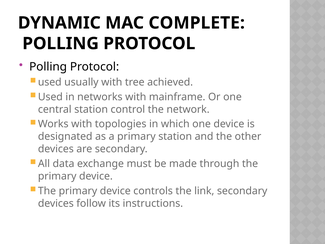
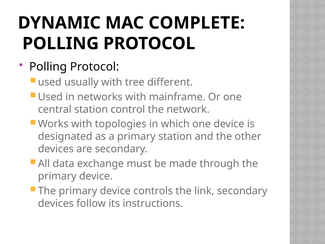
achieved: achieved -> different (170, 82)
